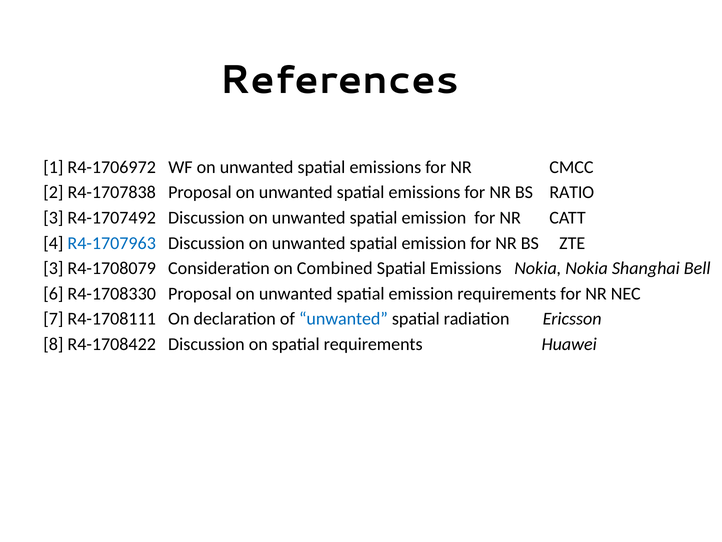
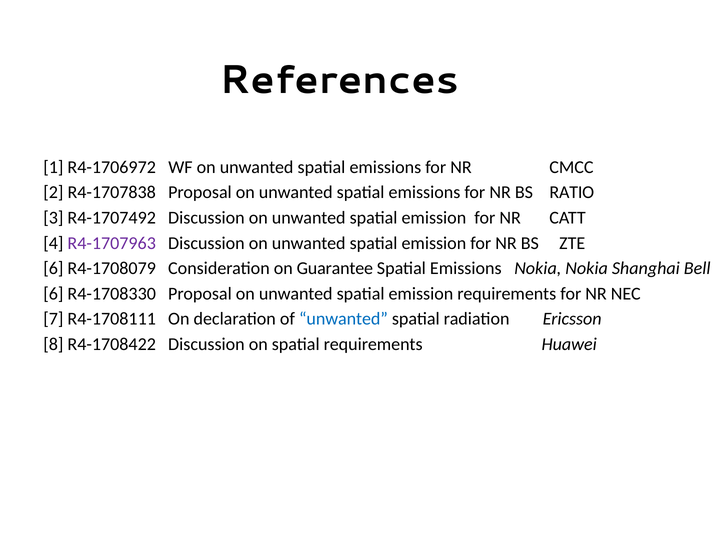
R4-1707963 colour: blue -> purple (112, 243)
3: 3 -> 6 (53, 268)
Combined: Combined -> Guarantee (335, 268)
